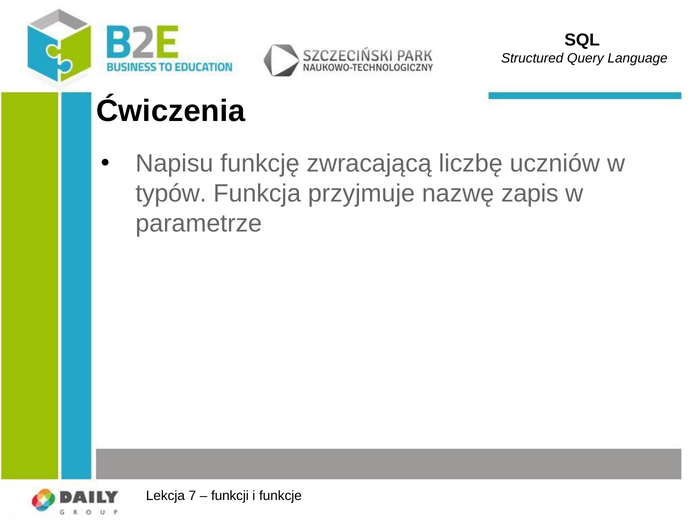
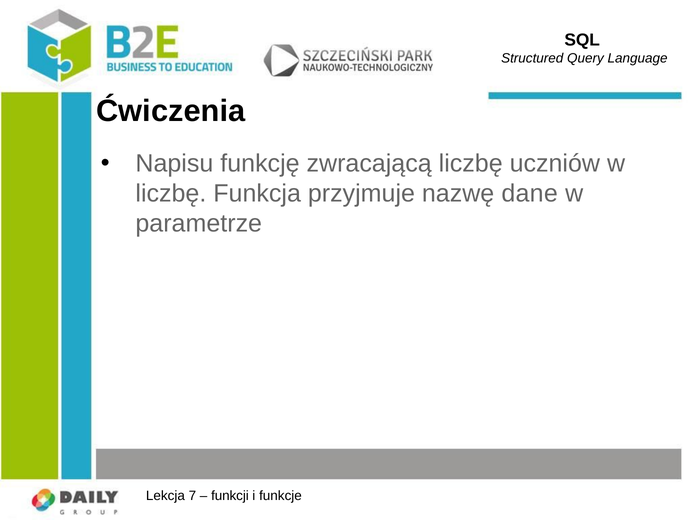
typów: typów -> liczbę (171, 194)
zapis: zapis -> dane (530, 194)
